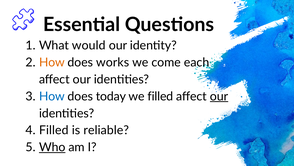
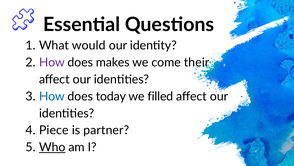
How colour: orange -> purple (52, 62)
works: works -> makes (113, 62)
each: each -> their (197, 62)
our underline: present -> none (219, 96)
Filled: Filled -> Piece (54, 130)
reliable: reliable -> partner (106, 130)
